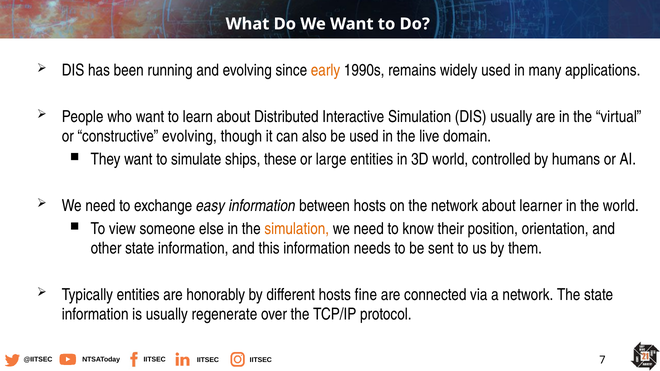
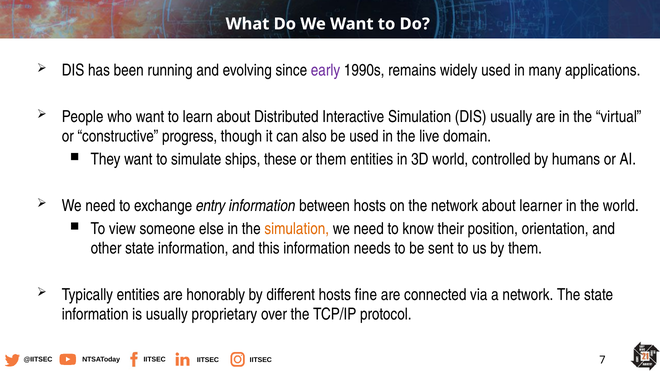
early colour: orange -> purple (326, 71)
constructive evolving: evolving -> progress (190, 137)
or large: large -> them (331, 160)
easy: easy -> entry (211, 206)
regenerate: regenerate -> proprietary (224, 315)
